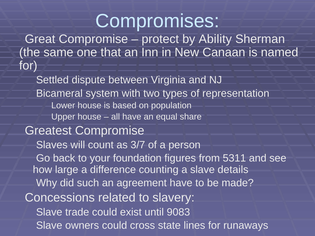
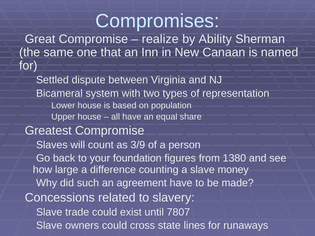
protect: protect -> realize (160, 39)
3/7: 3/7 -> 3/9 (138, 145)
5311: 5311 -> 1380 (234, 158)
details: details -> money (233, 170)
9083: 9083 -> 7807 (178, 212)
